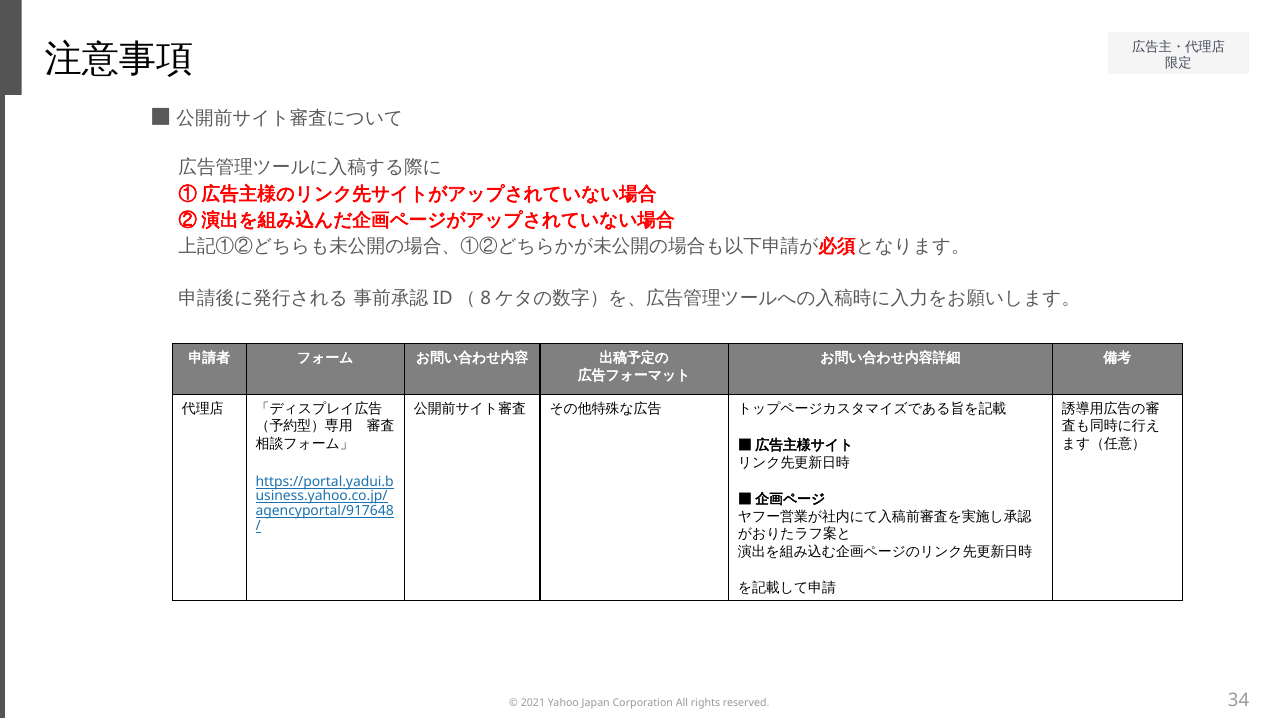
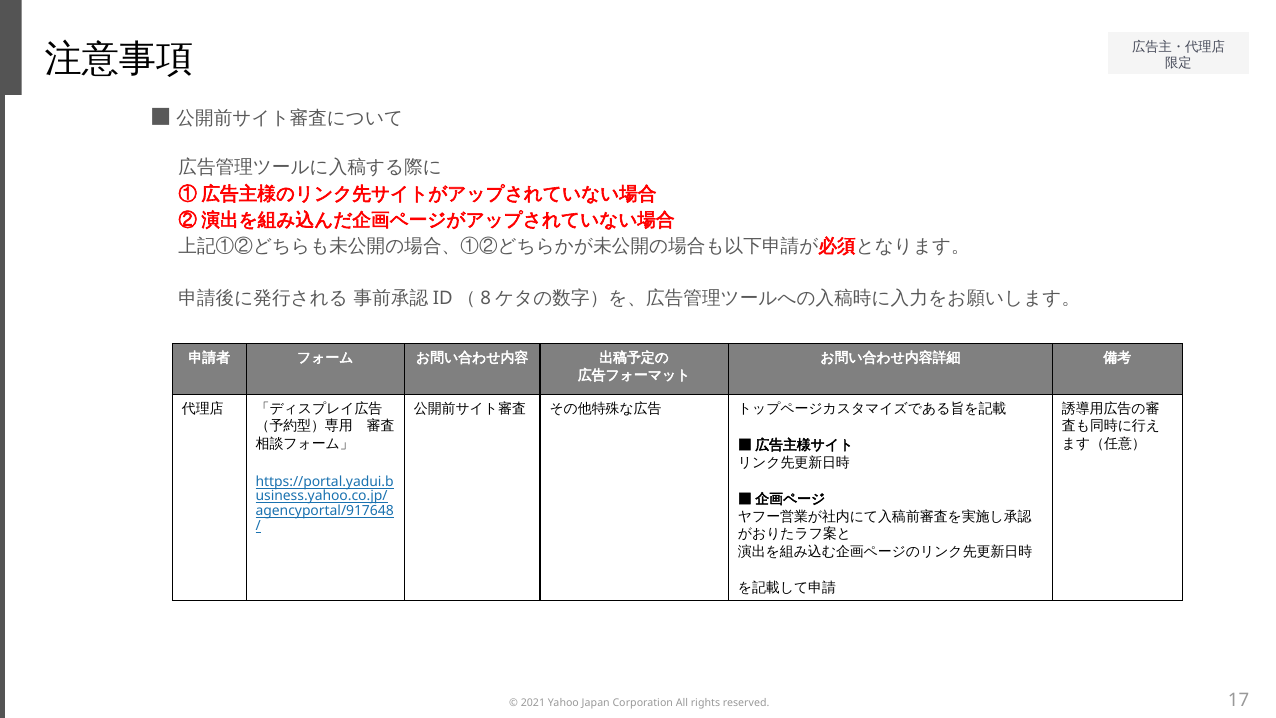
34: 34 -> 17 (1239, 700)
